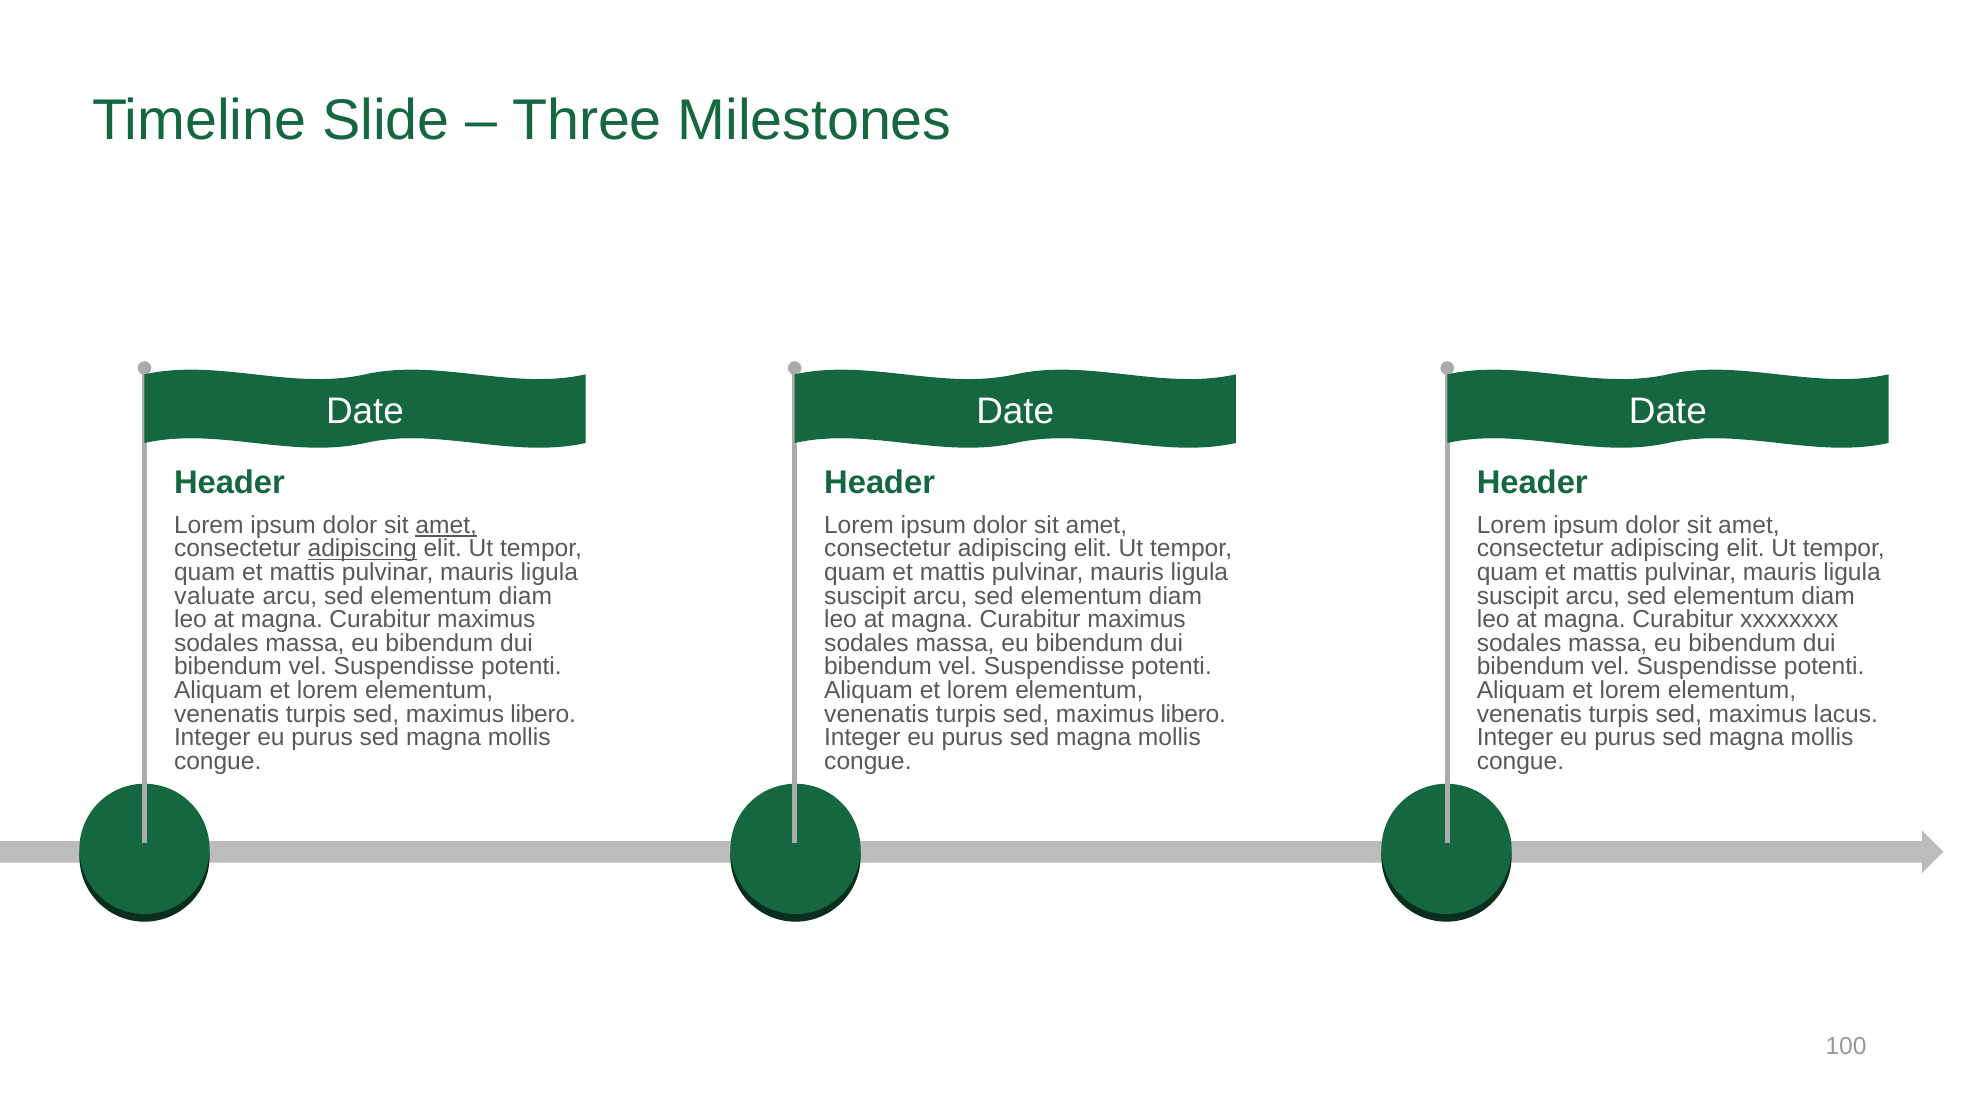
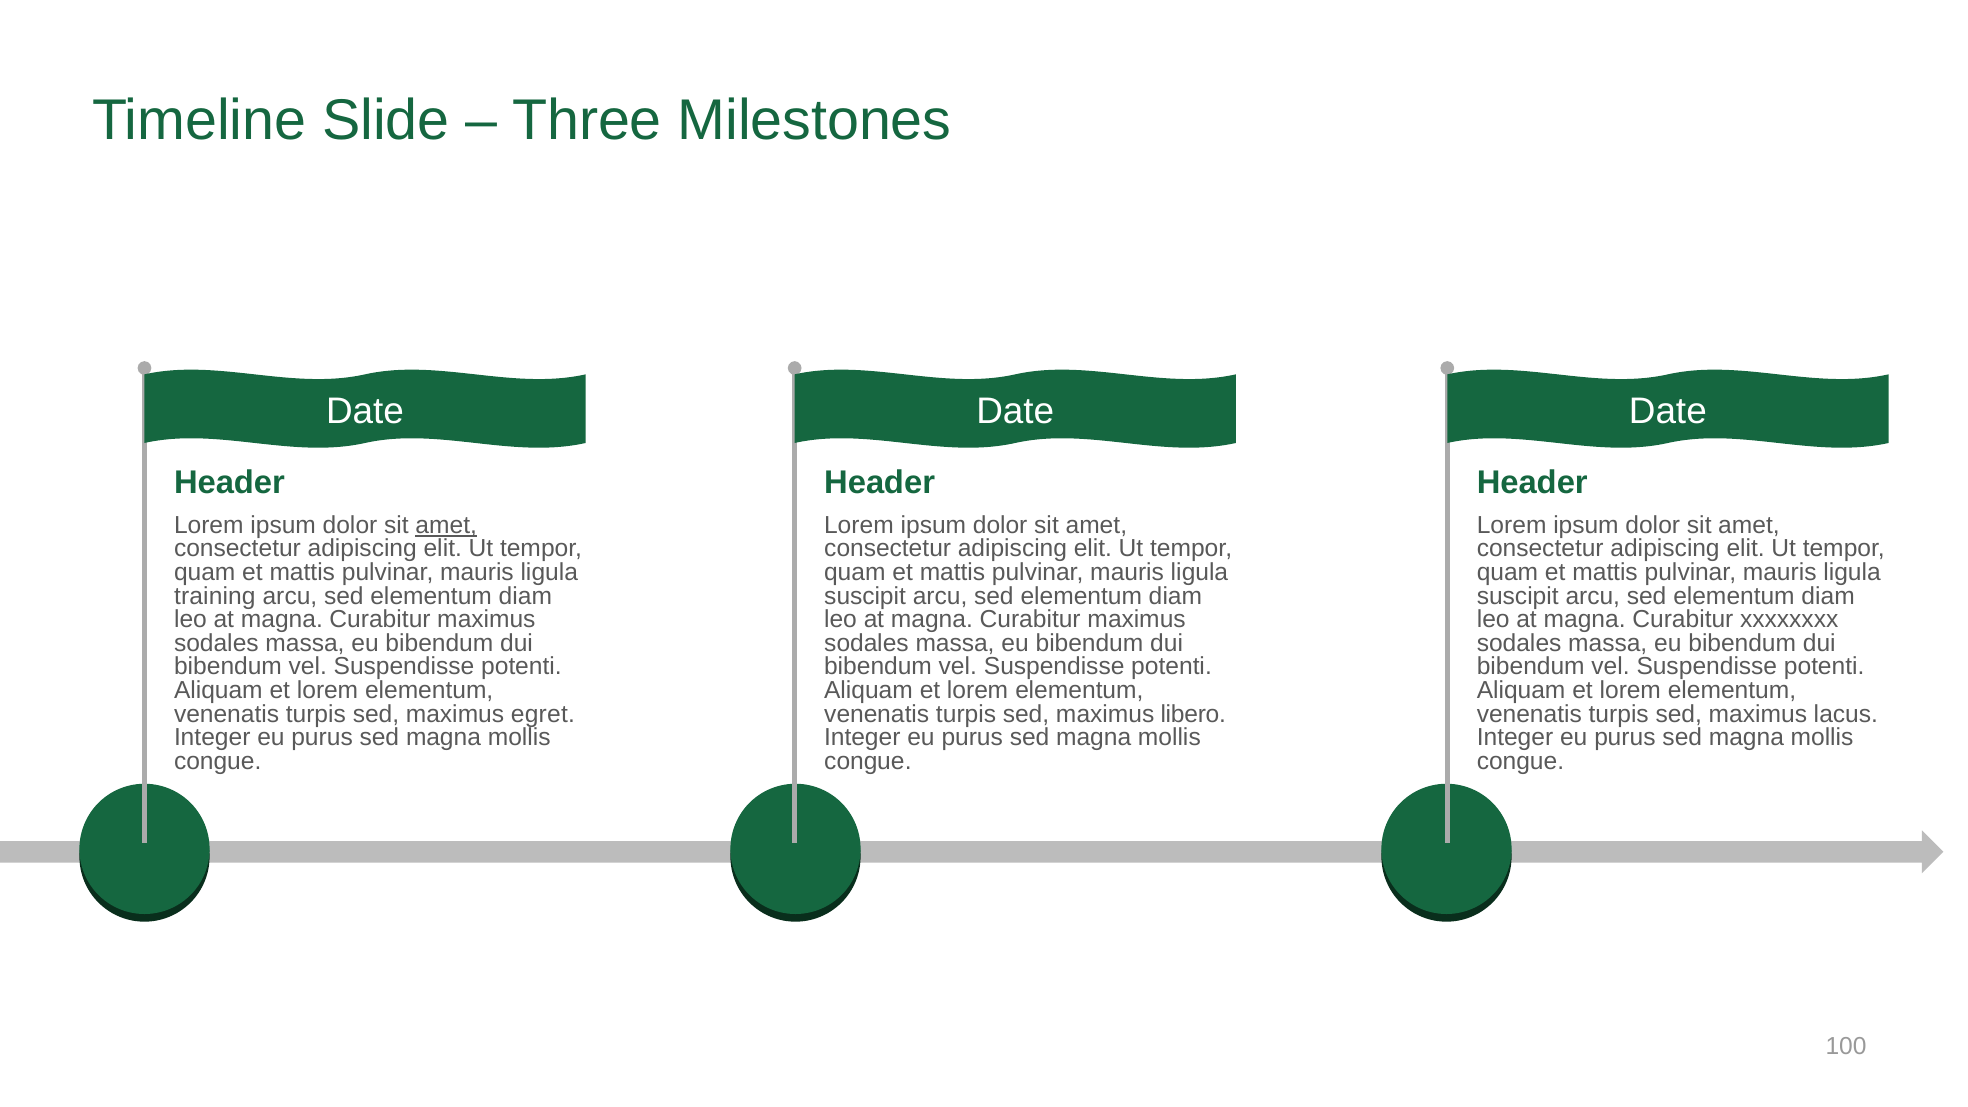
adipiscing underline: present -> none (362, 549)
valuate: valuate -> training (215, 596)
libero: libero -> egret (543, 714)
